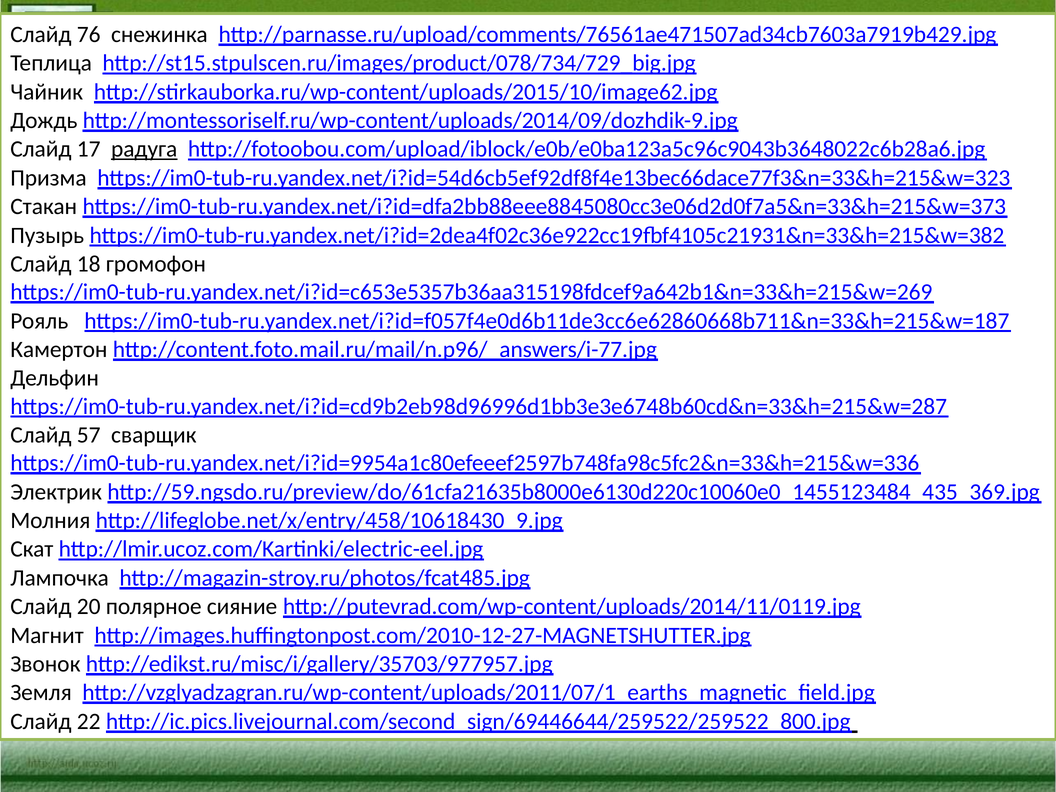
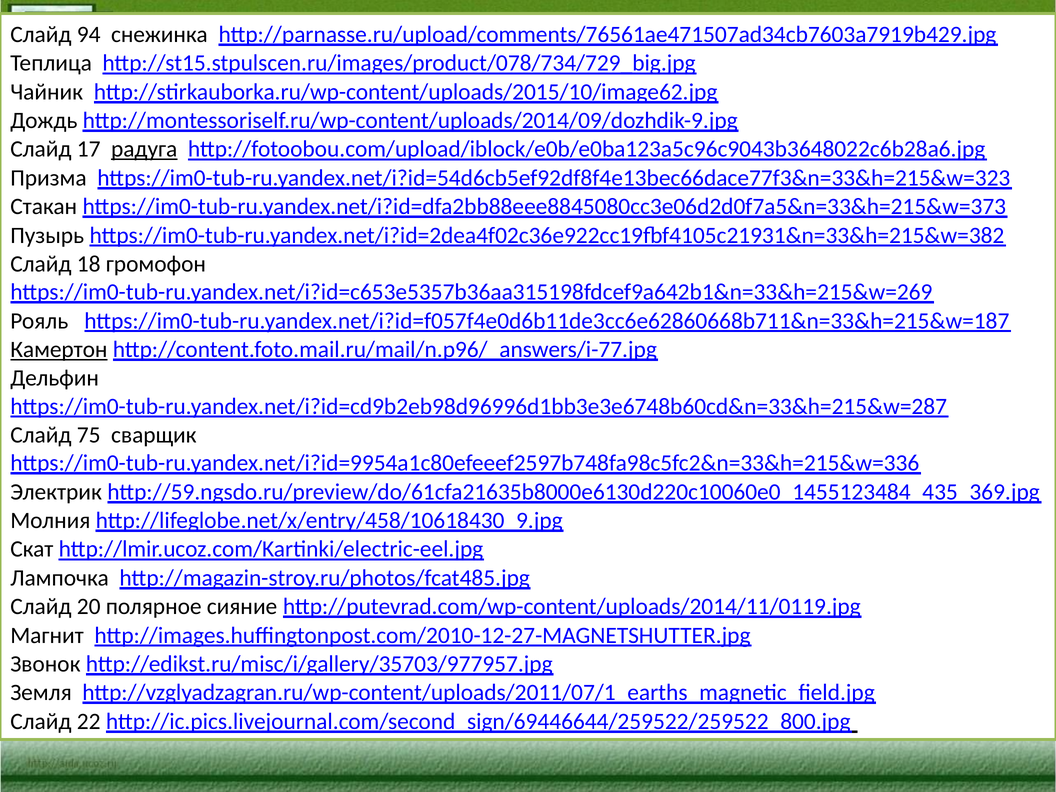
76: 76 -> 94 (89, 35)
Камертон underline: none -> present (59, 350)
57: 57 -> 75 (89, 435)
